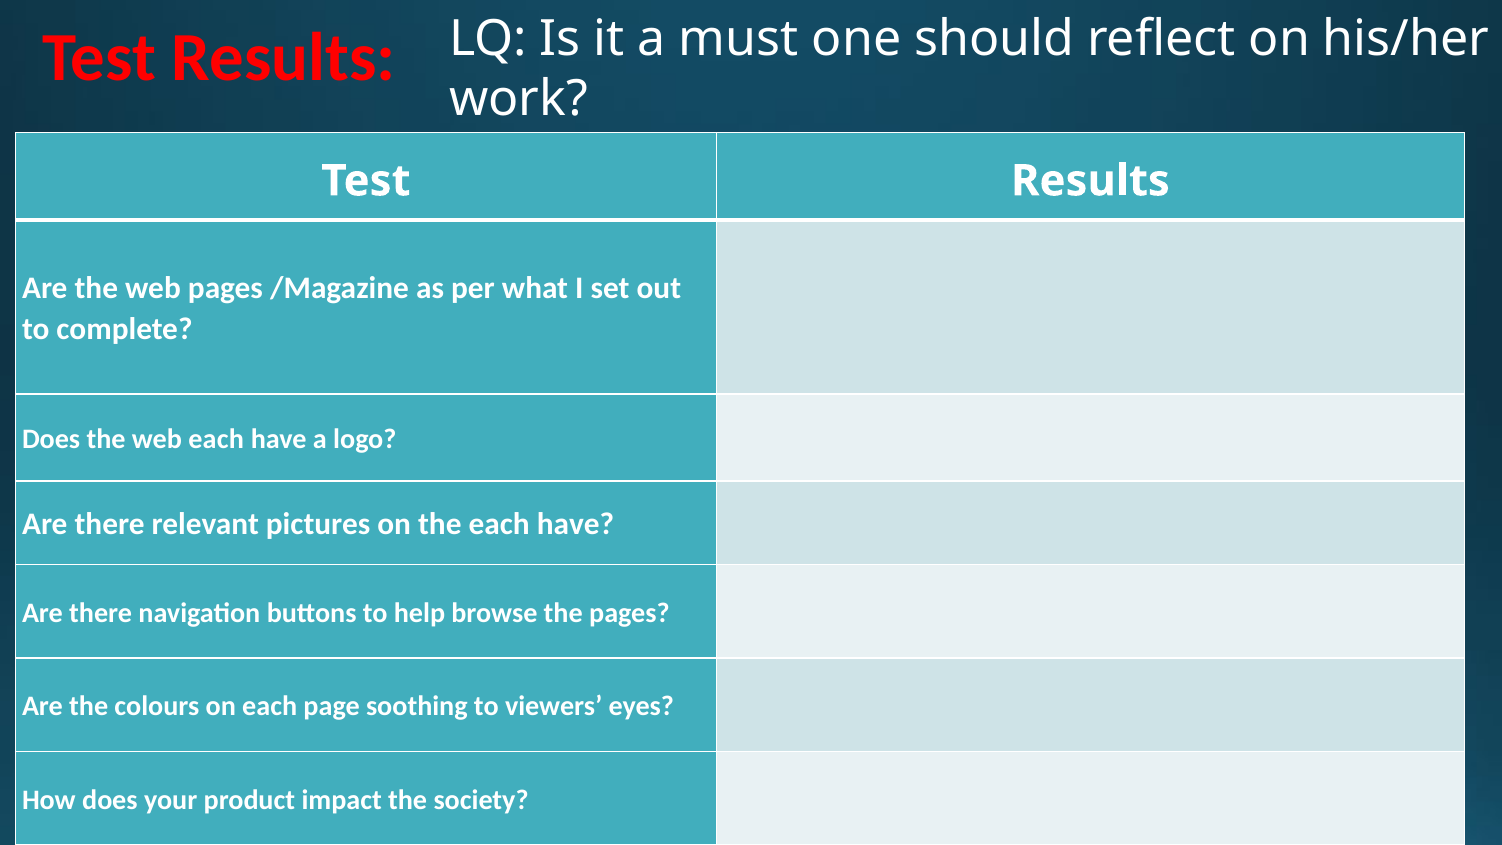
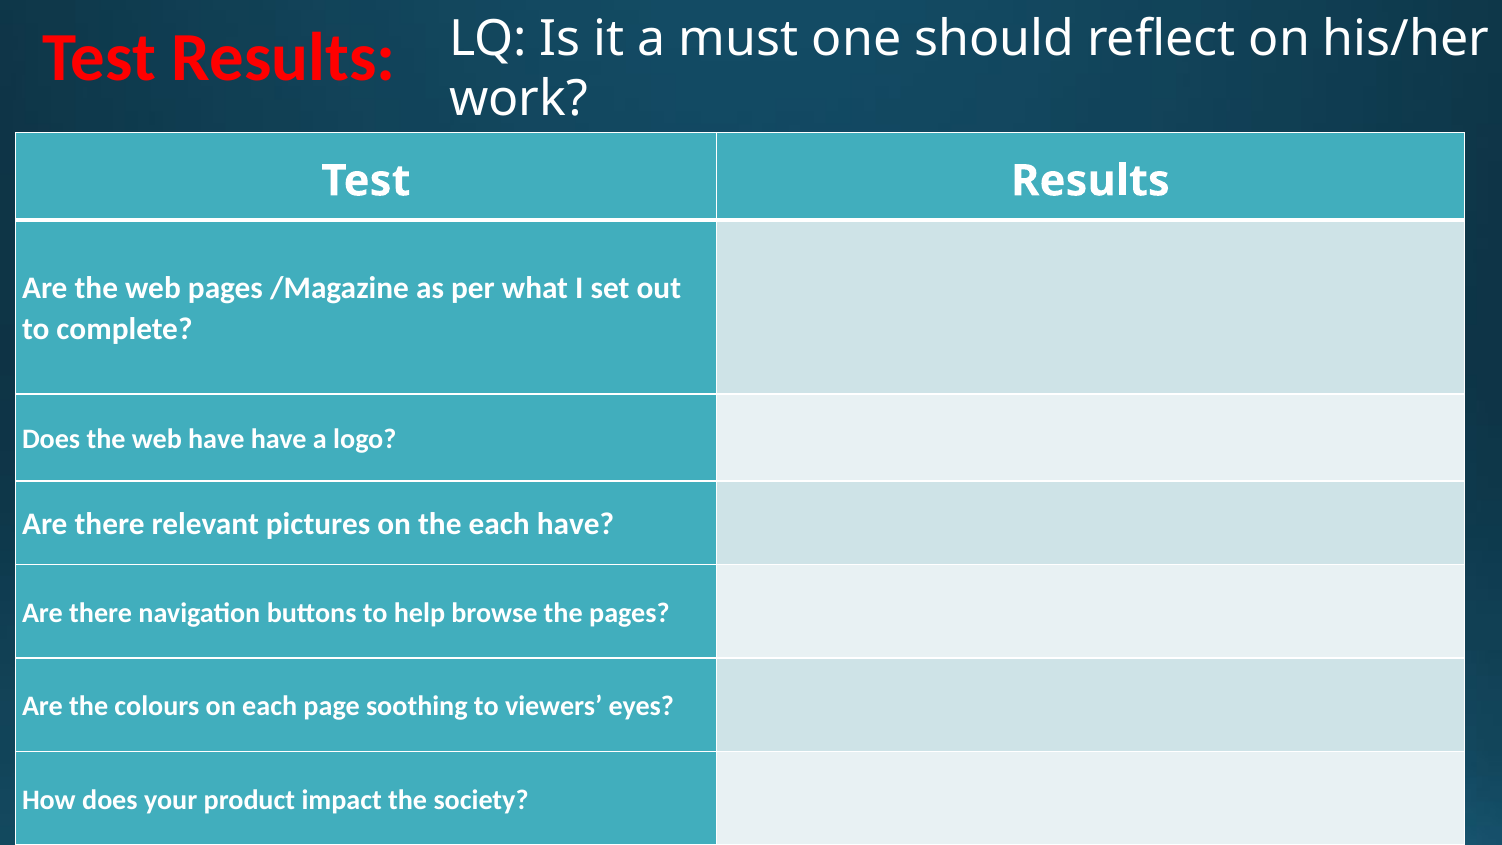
web each: each -> have (216, 439)
